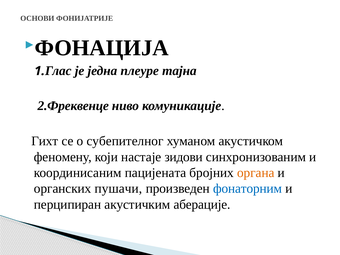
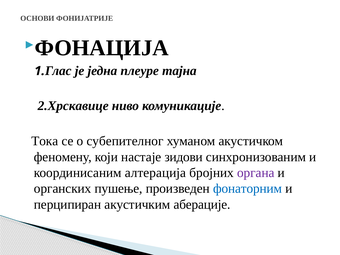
2.Фреквенце: 2.Фреквенце -> 2.Хрскавице (73, 106)
Гихт: Гихт -> Тока (45, 141)
пацијената: пацијената -> алтерација (155, 173)
органа colour: orange -> purple (256, 173)
пушачи: пушачи -> пушење (119, 189)
